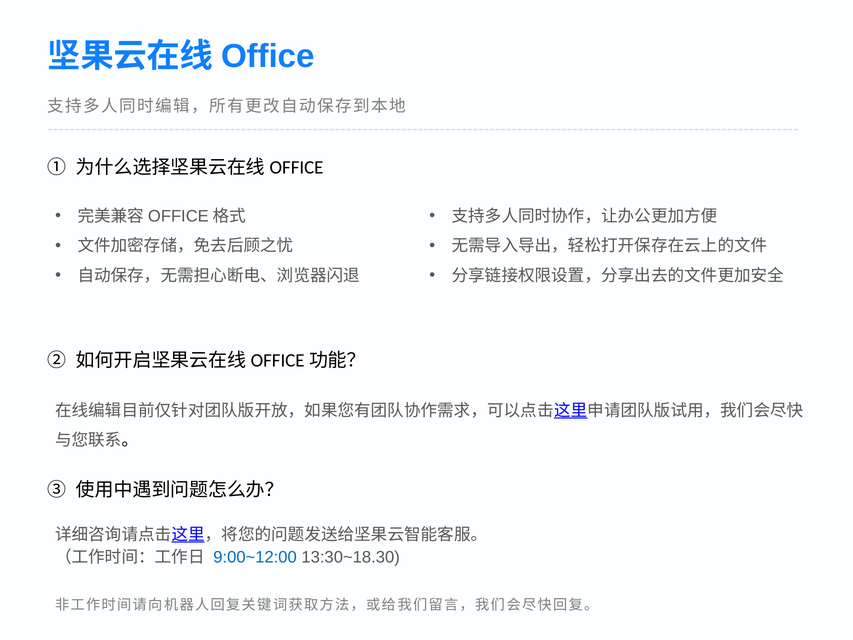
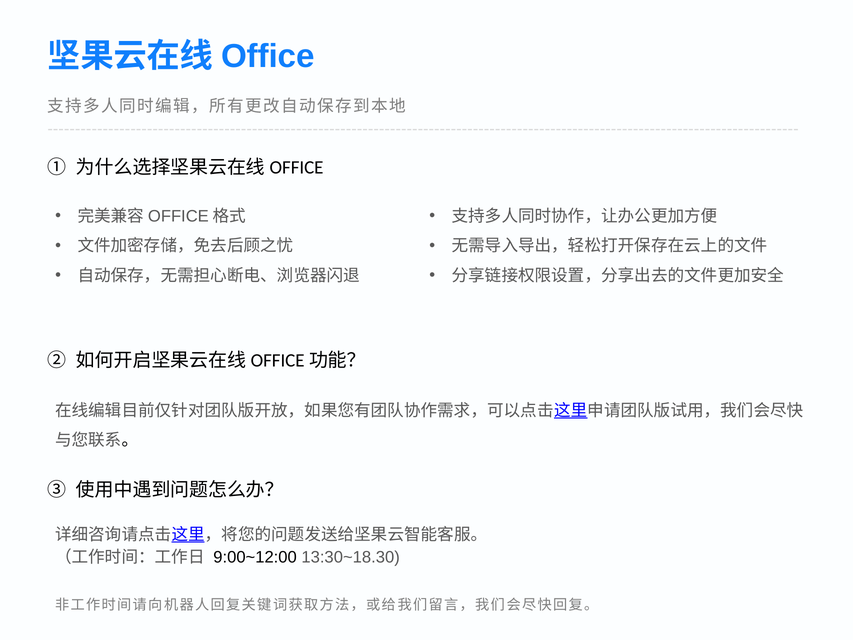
9:00~12:00 colour: blue -> black (255, 557)
